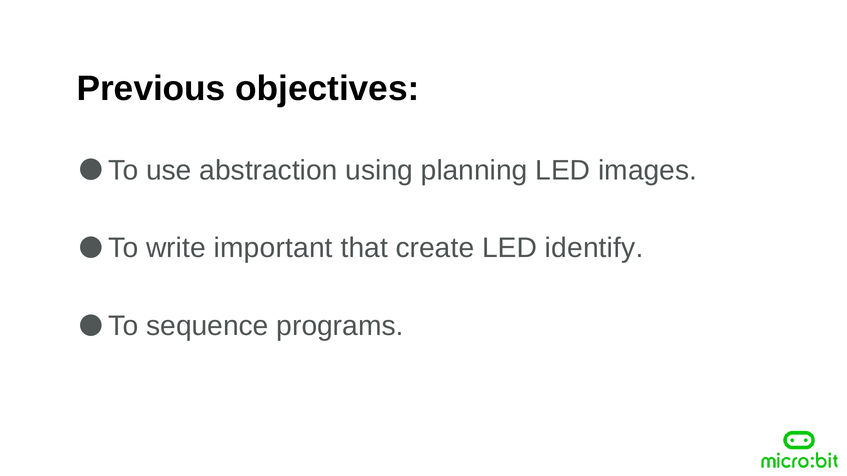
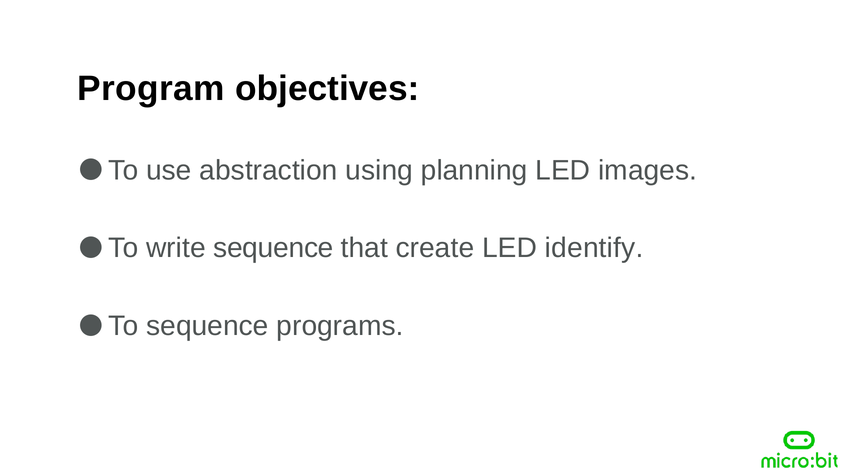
Previous: Previous -> Program (151, 89)
write important: important -> sequence (273, 248)
